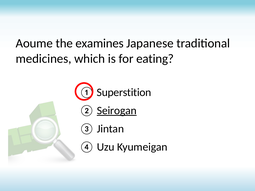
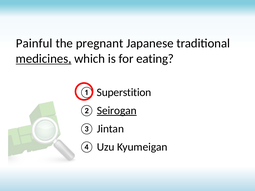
Aoume: Aoume -> Painful (34, 43)
examines: examines -> pregnant (100, 43)
medicines underline: none -> present (44, 59)
